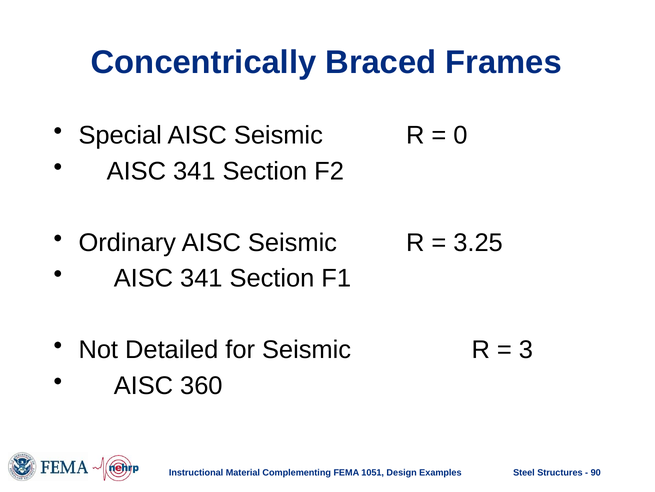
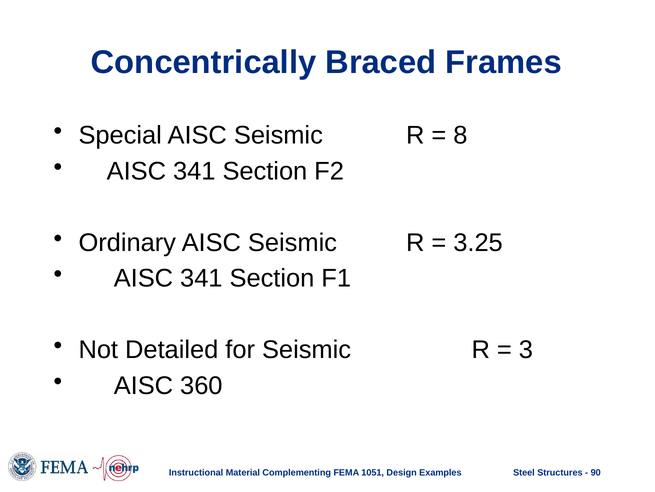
0: 0 -> 8 (460, 135)
